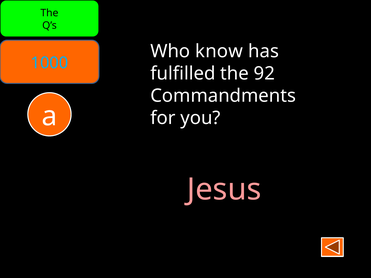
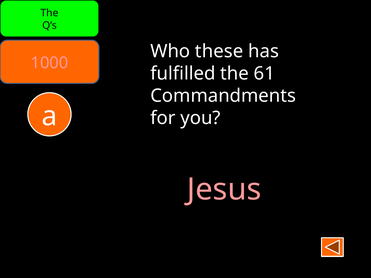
know: know -> these (219, 51)
1000 colour: light blue -> pink (49, 63)
92: 92 -> 61 (264, 74)
